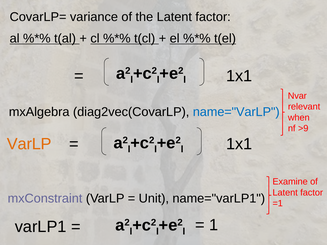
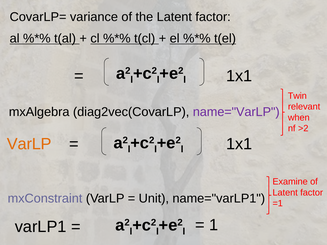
Nvar: Nvar -> Twin (297, 96)
name="VarLP colour: blue -> purple (236, 112)
>9: >9 -> >2 (303, 129)
